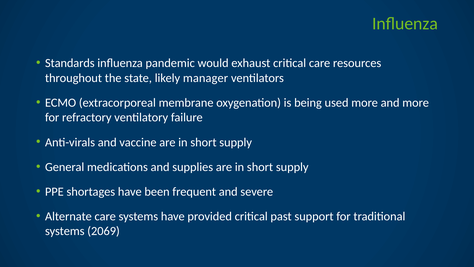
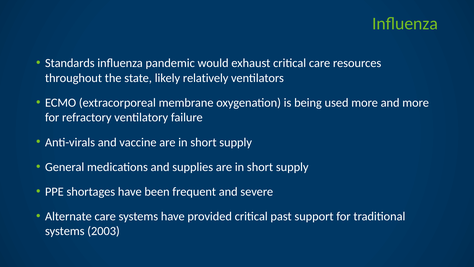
manager: manager -> relatively (206, 78)
2069: 2069 -> 2003 (104, 231)
